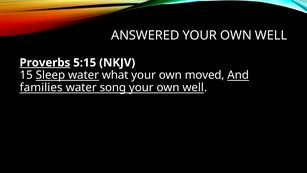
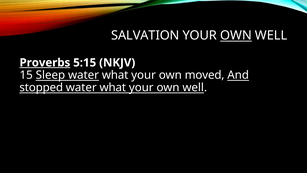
ANSWERED: ANSWERED -> SALVATION (145, 35)
OWN underline: none -> present (236, 35)
families: families -> stopped (41, 87)
song: song -> what (113, 87)
